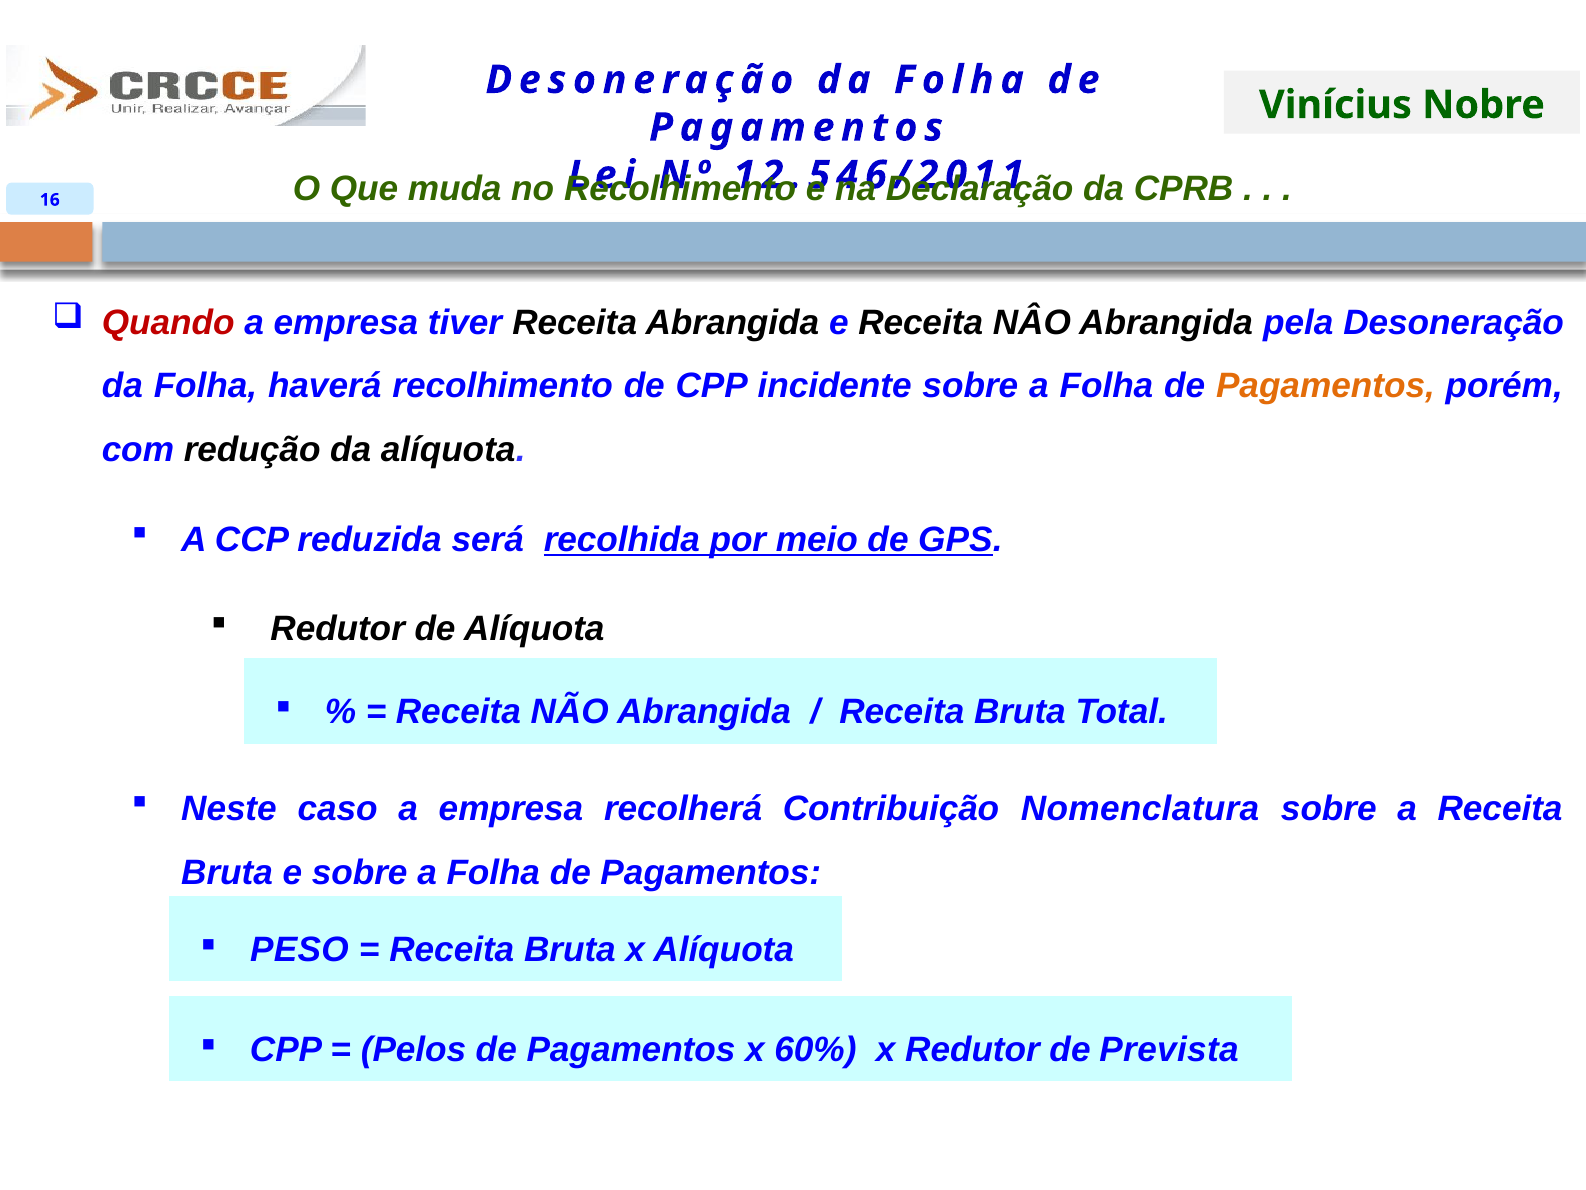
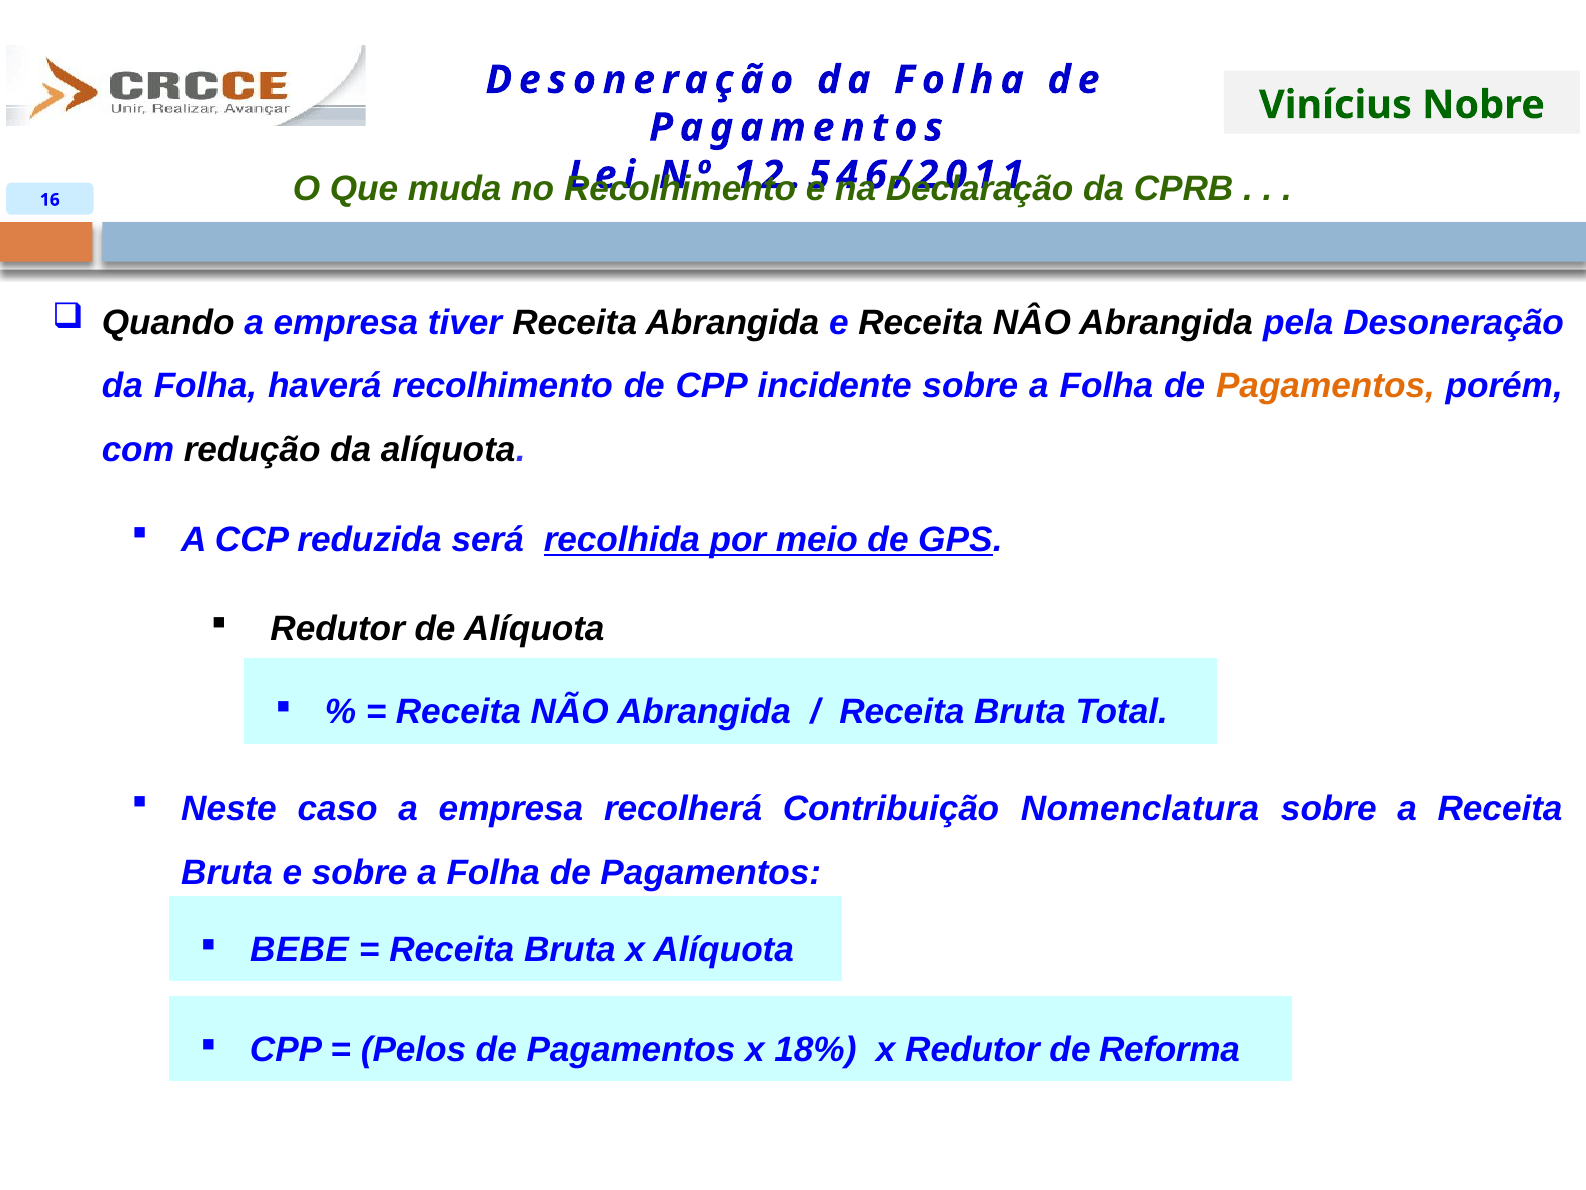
Quando colour: red -> black (168, 323)
PESO: PESO -> BEBE (299, 949)
60%: 60% -> 18% (815, 1049)
Prevista: Prevista -> Reforma (1169, 1049)
